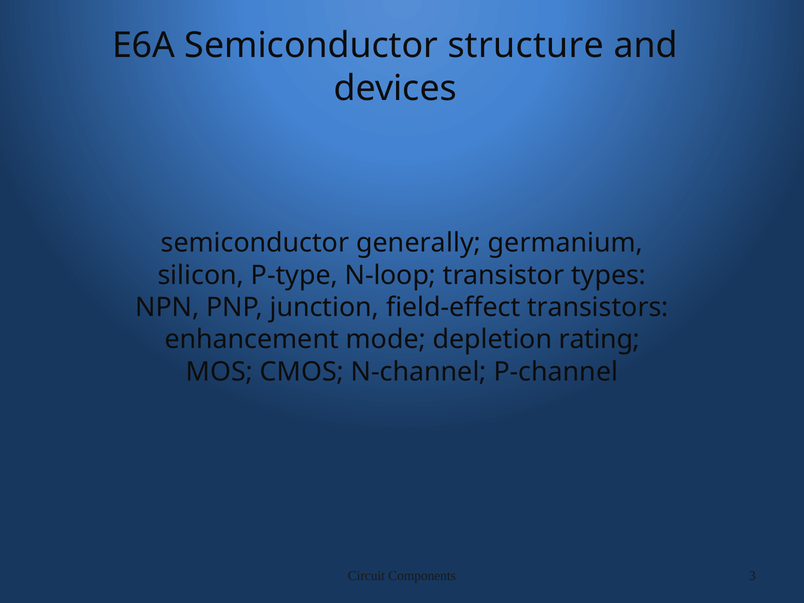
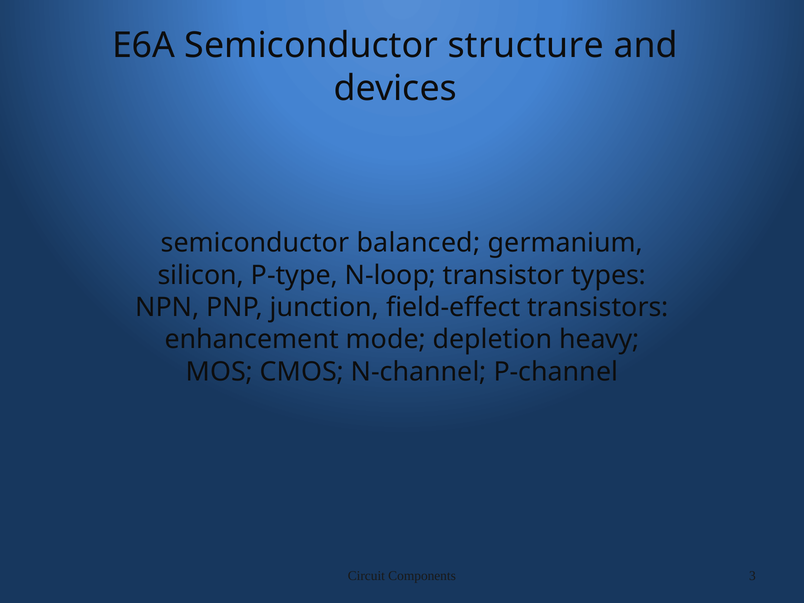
generally: generally -> balanced (418, 243)
rating: rating -> heavy (599, 340)
